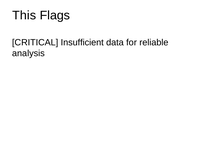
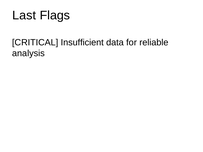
This: This -> Last (24, 15)
